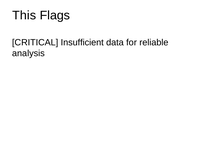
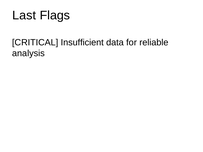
This: This -> Last (24, 15)
